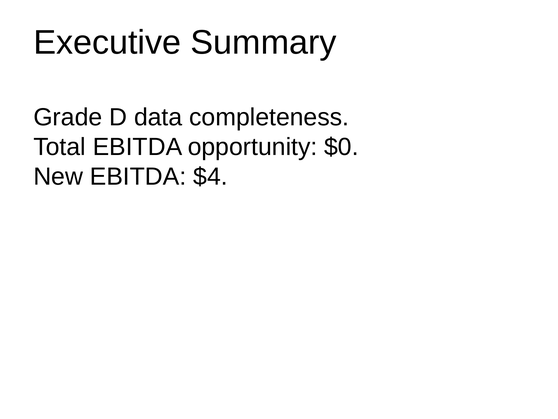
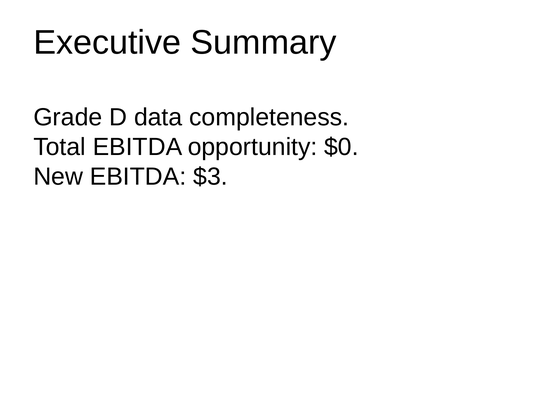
$4: $4 -> $3 (211, 177)
